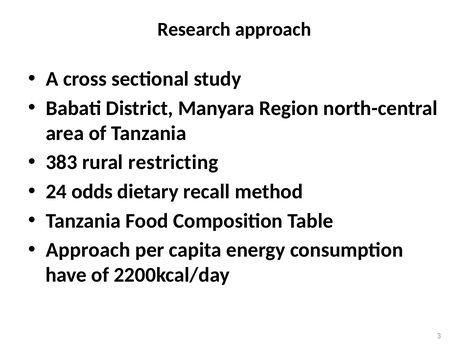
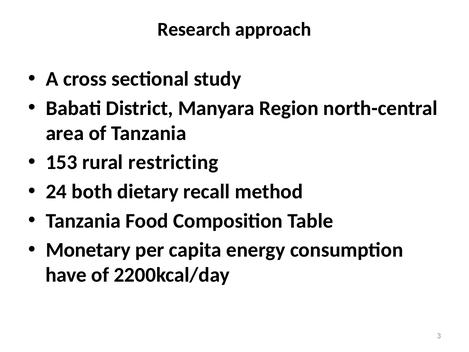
383: 383 -> 153 (62, 162)
odds: odds -> both (92, 191)
Approach: Approach -> Monetary (88, 250)
